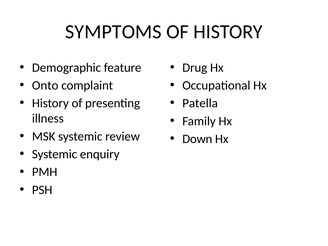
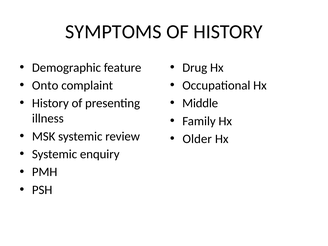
Patella: Patella -> Middle (200, 103)
Down: Down -> Older (197, 139)
